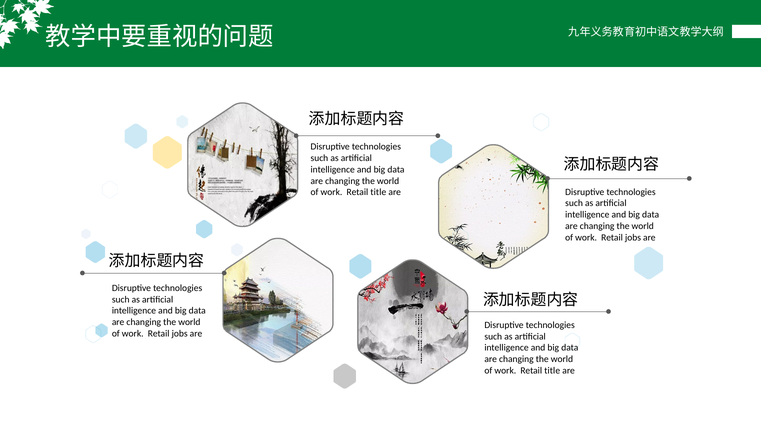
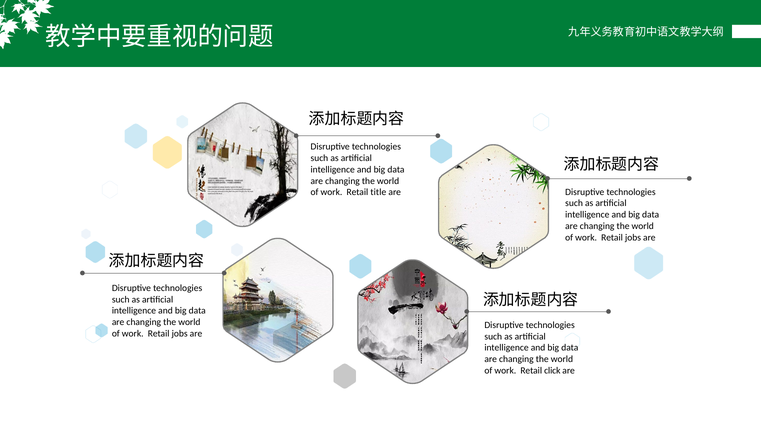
title: title -> click (552, 371)
